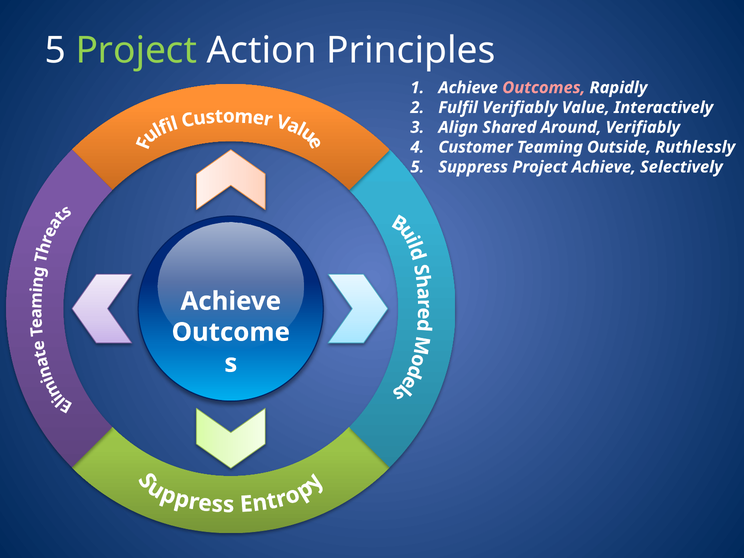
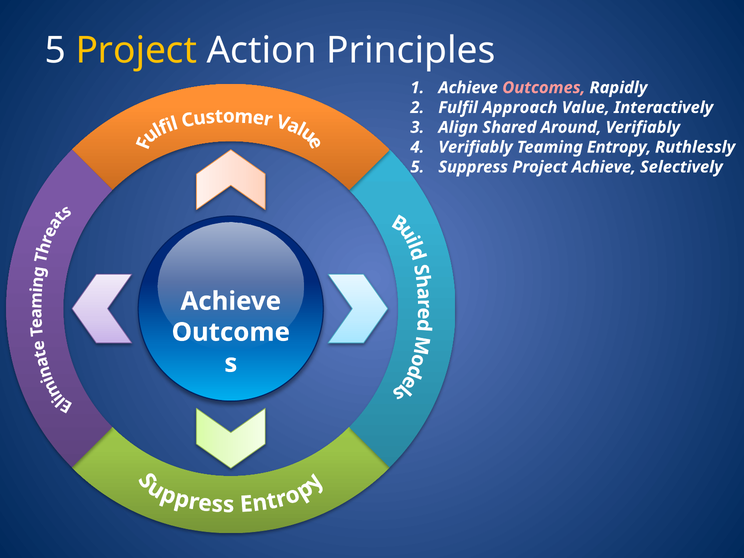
Project colour: light green -> yellow (136, 50)
Fulfil Verifiably: Verifiably -> Approach (520, 108)
Customer: Customer -> Verifiably (475, 147)
Outside: Outside -> Entropy (619, 147)
